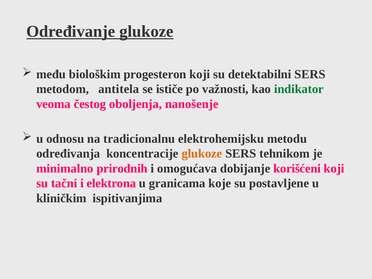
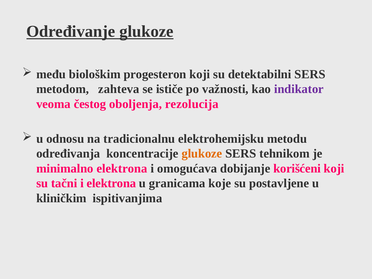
antitela: antitela -> zahteva (119, 89)
indikator colour: green -> purple (299, 89)
nanošenje: nanošenje -> rezolucija (192, 104)
minimalno prirodnih: prirodnih -> elektrona (122, 168)
